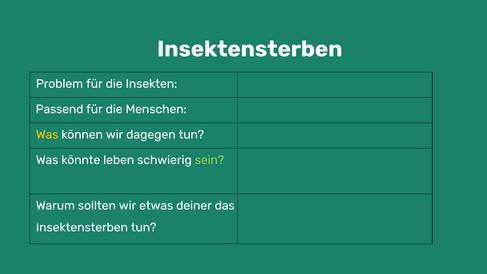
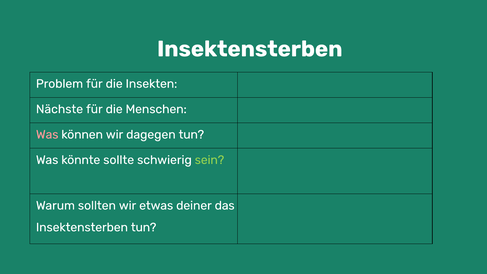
Passend: Passend -> Nächste (60, 109)
Was colour: yellow -> pink (47, 135)
leben: leben -> sollte (119, 160)
